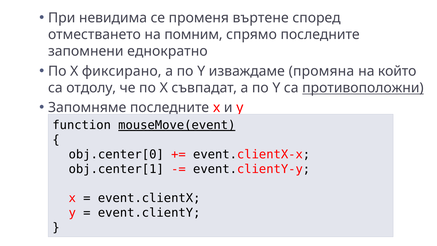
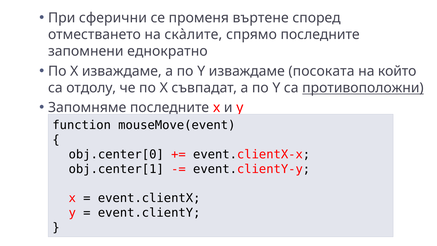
невидима: невидима -> сферични (113, 18)
помним: помним -> скàлите (193, 35)
X фиксирано: фиксирано -> изваждаме (122, 71)
промяна: промяна -> посоката (322, 71)
mouseMove(event underline: present -> none (177, 125)
